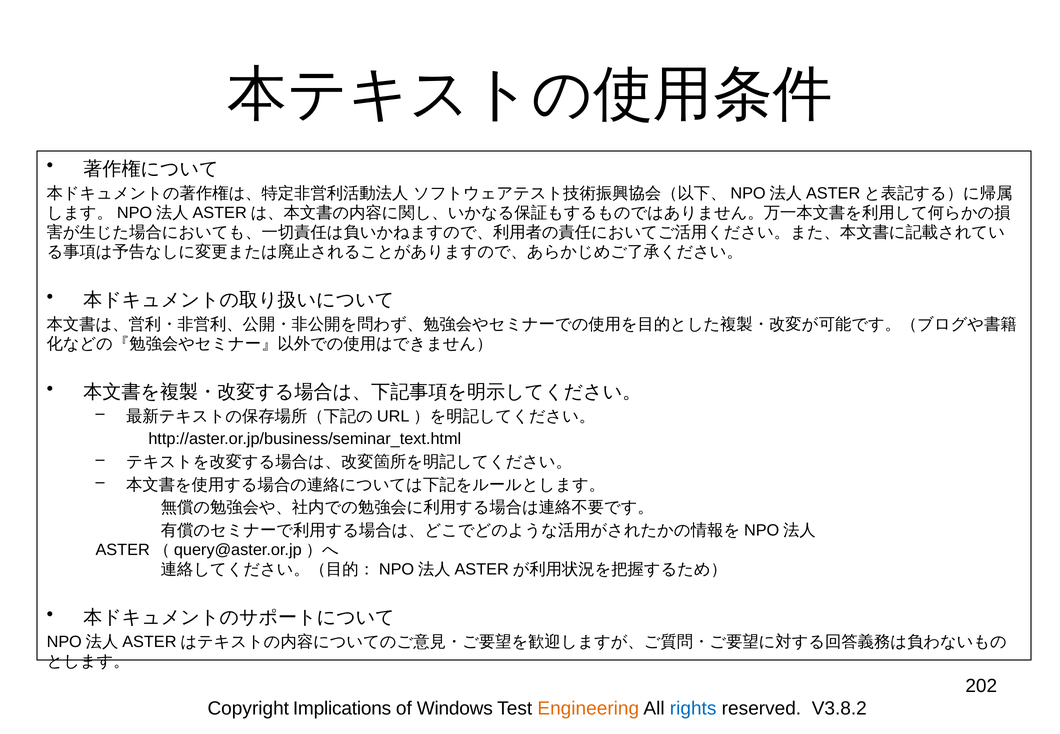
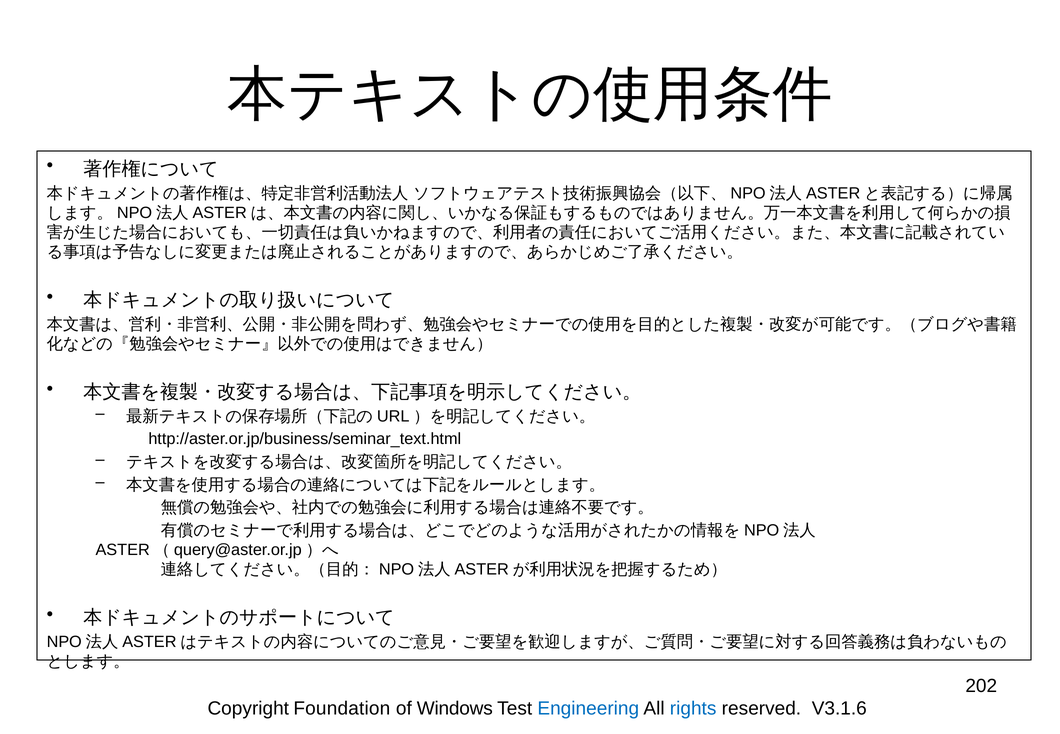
Implications: Implications -> Foundation (342, 708)
Engineering colour: orange -> blue (588, 708)
V3.8.2: V3.8.2 -> V3.1.6 (839, 708)
